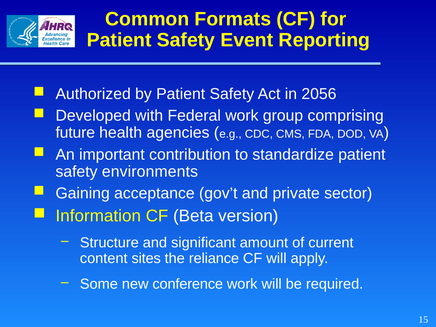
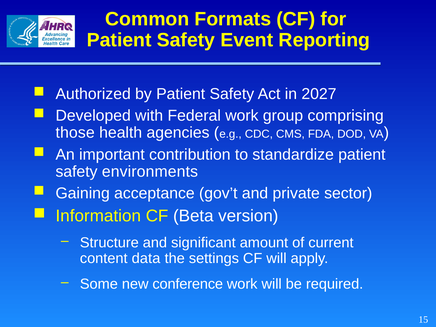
2056: 2056 -> 2027 (319, 94)
future: future -> those (75, 133)
sites: sites -> data (146, 258)
reliance: reliance -> settings (214, 258)
